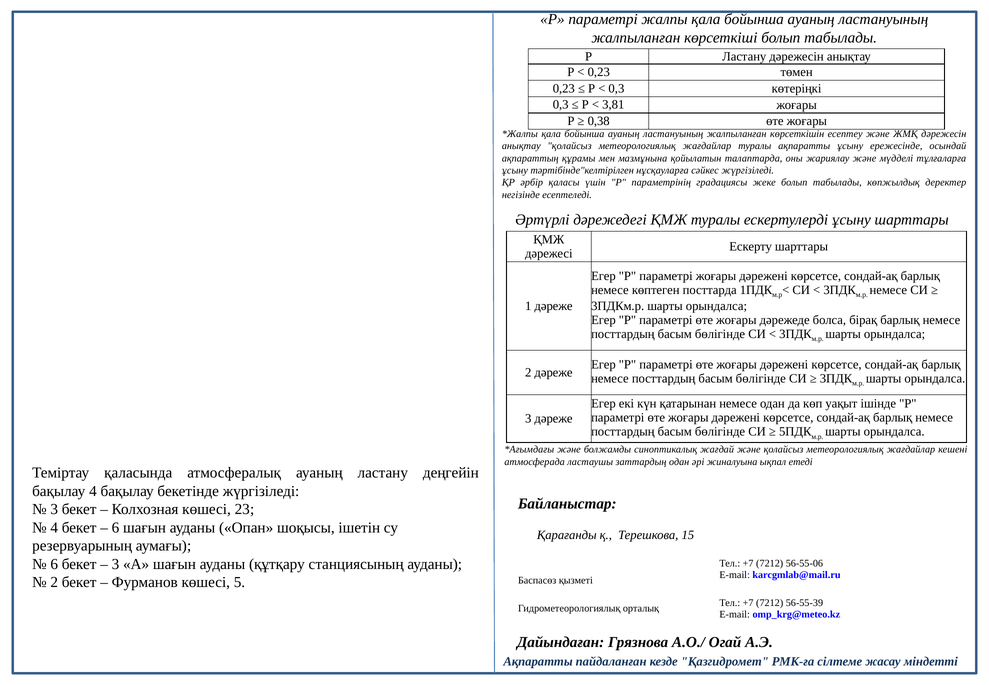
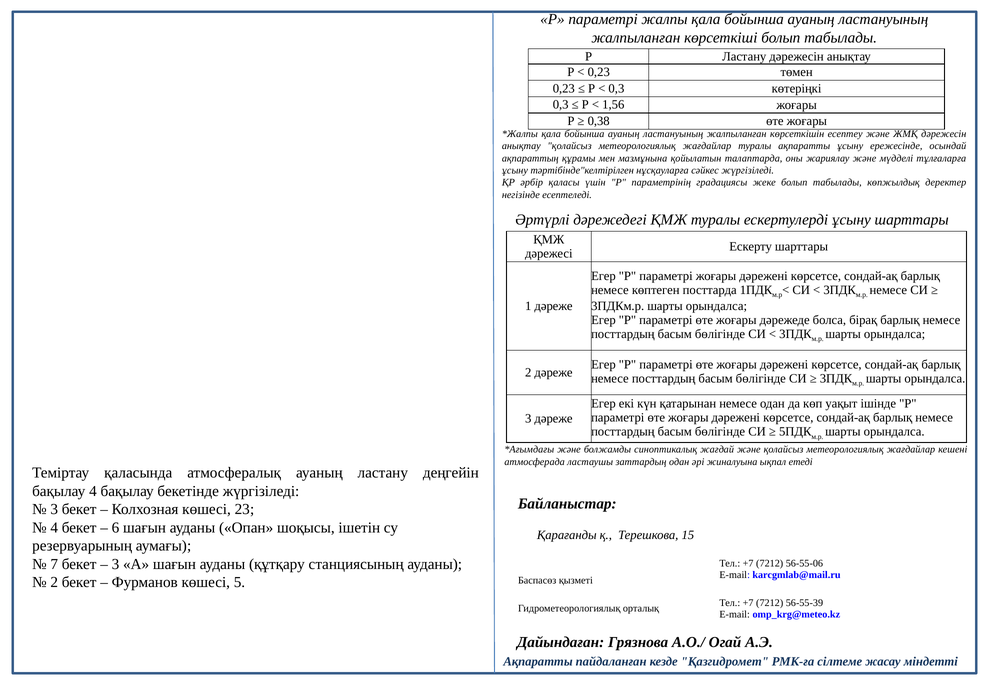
3,81: 3,81 -> 1,56 (613, 105)
6: 6 -> 7 (54, 564)
